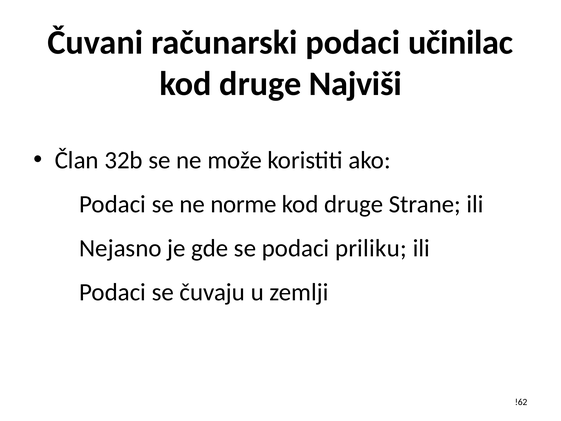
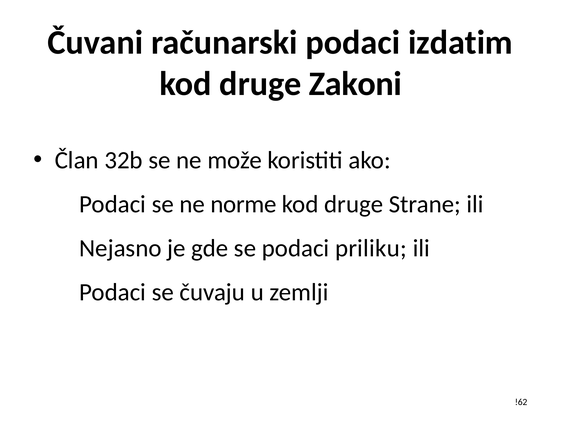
učinilac: učinilac -> izdatim (460, 43)
Najviši: Najviši -> Zakoni (355, 84)
